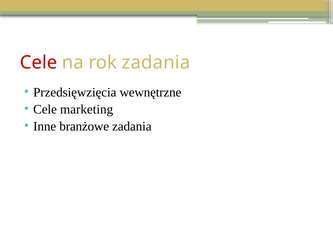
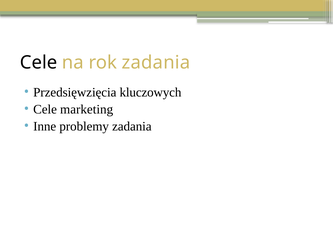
Cele colour: red -> black (39, 62)
wewnętrzne: wewnętrzne -> kluczowych (150, 92)
branżowe: branżowe -> problemy (84, 126)
